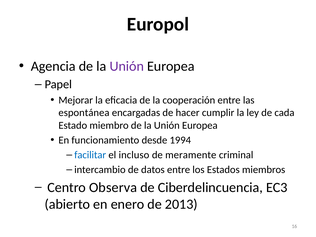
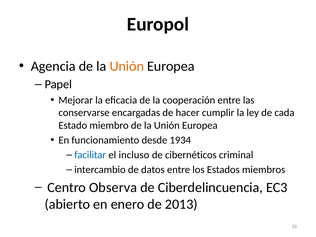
Unión colour: purple -> orange (127, 66)
espontánea: espontánea -> conservarse (84, 113)
1994: 1994 -> 1934 (180, 140)
meramente: meramente -> cibernéticos (191, 155)
